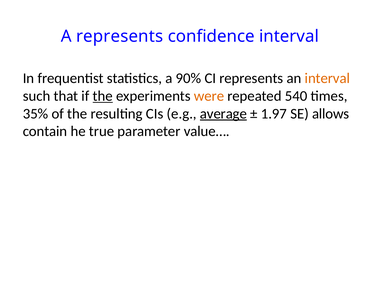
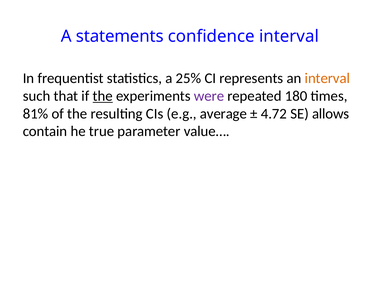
A represents: represents -> statements (120, 36)
90%: 90% -> 25% (188, 78)
were colour: orange -> purple (209, 96)
540: 540 -> 180 (296, 96)
35%: 35% -> 81% (36, 114)
average underline: present -> none (223, 114)
1.97: 1.97 -> 4.72 (274, 114)
